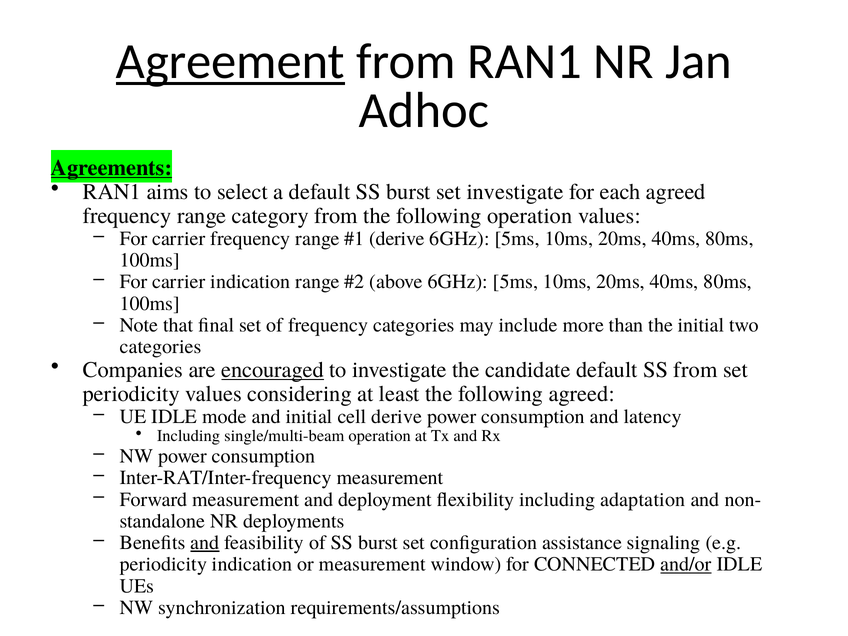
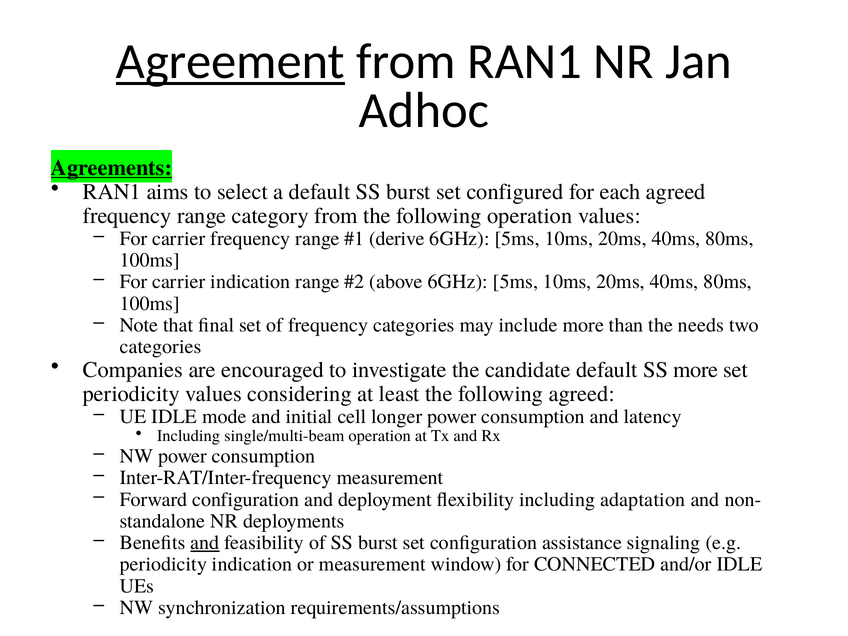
set investigate: investigate -> configured (515, 192)
the initial: initial -> needs (701, 325)
encouraged underline: present -> none (273, 370)
SS from: from -> more (696, 370)
cell derive: derive -> longer (397, 417)
Forward measurement: measurement -> configuration (246, 499)
and/or underline: present -> none (686, 564)
